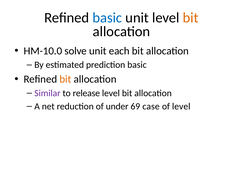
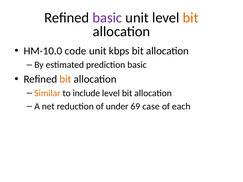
basic colour: blue -> purple (107, 18)
solve: solve -> code (76, 51)
each: each -> kbps (119, 51)
Similar colour: purple -> orange (47, 93)
release: release -> include (86, 93)
of level: level -> each (181, 107)
